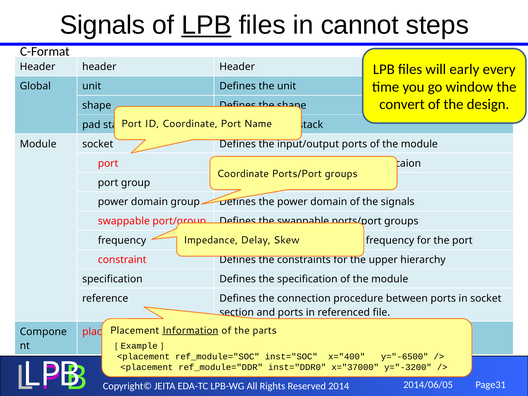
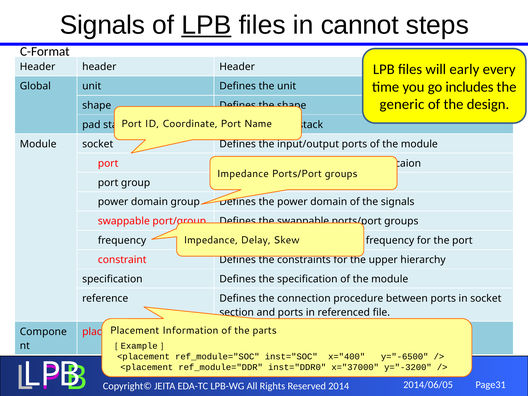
window: window -> includes (469, 87)
convert: convert -> generic (402, 104)
Coordinate: Coordinate -> Impedance (243, 174)
Information underline: present -> none (190, 330)
